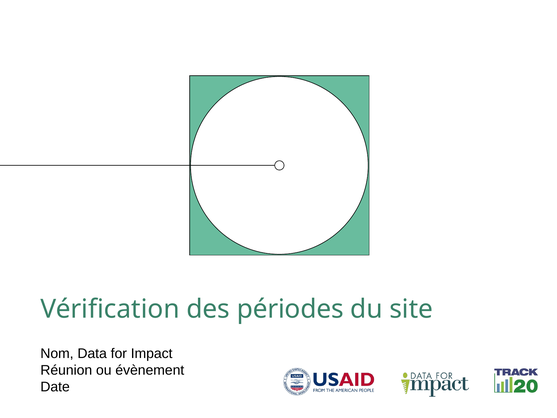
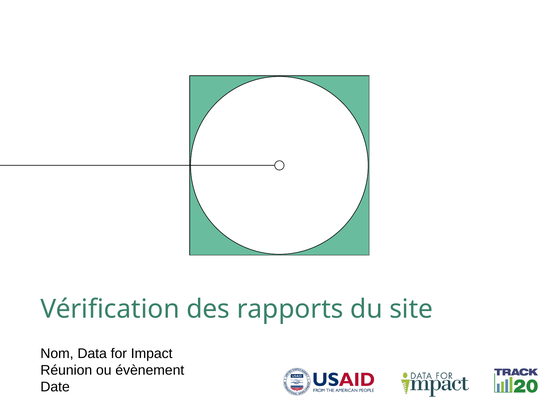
périodes: périodes -> rapports (290, 309)
